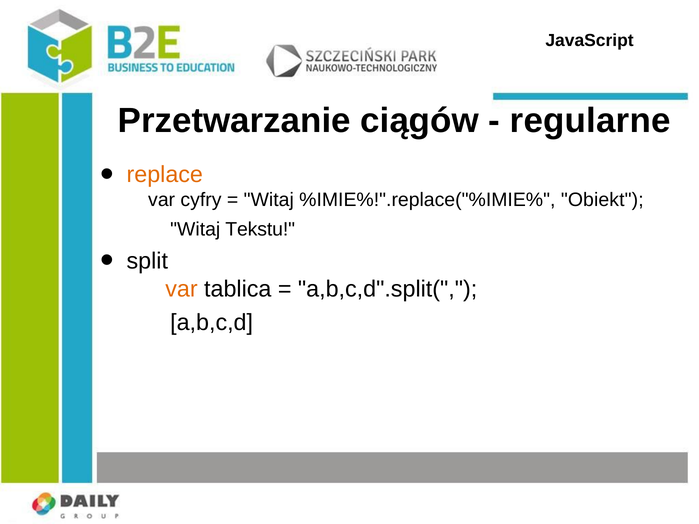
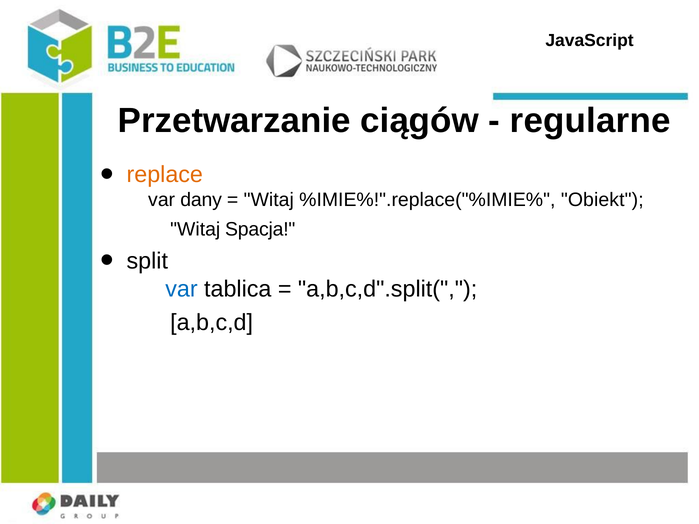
cyfry: cyfry -> dany (201, 200)
Tekstu: Tekstu -> Spacja (260, 229)
var colour: orange -> blue (181, 289)
